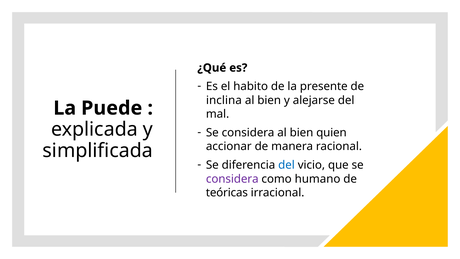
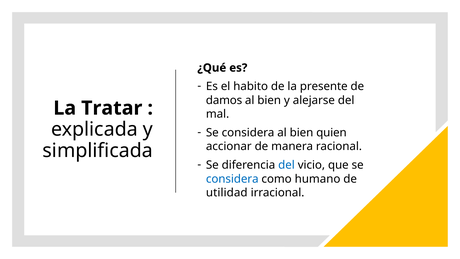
inclina: inclina -> damos (224, 100)
Puede: Puede -> Tratar (112, 108)
considera colour: purple -> blue (232, 179)
teóricas: teóricas -> utilidad (227, 193)
